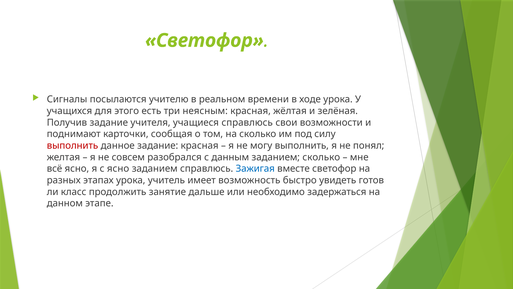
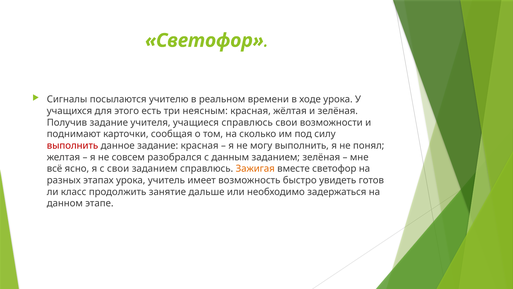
заданием сколько: сколько -> зелёная (321, 157)
с ясно: ясно -> свои (118, 169)
Зажигая colour: blue -> orange (255, 169)
